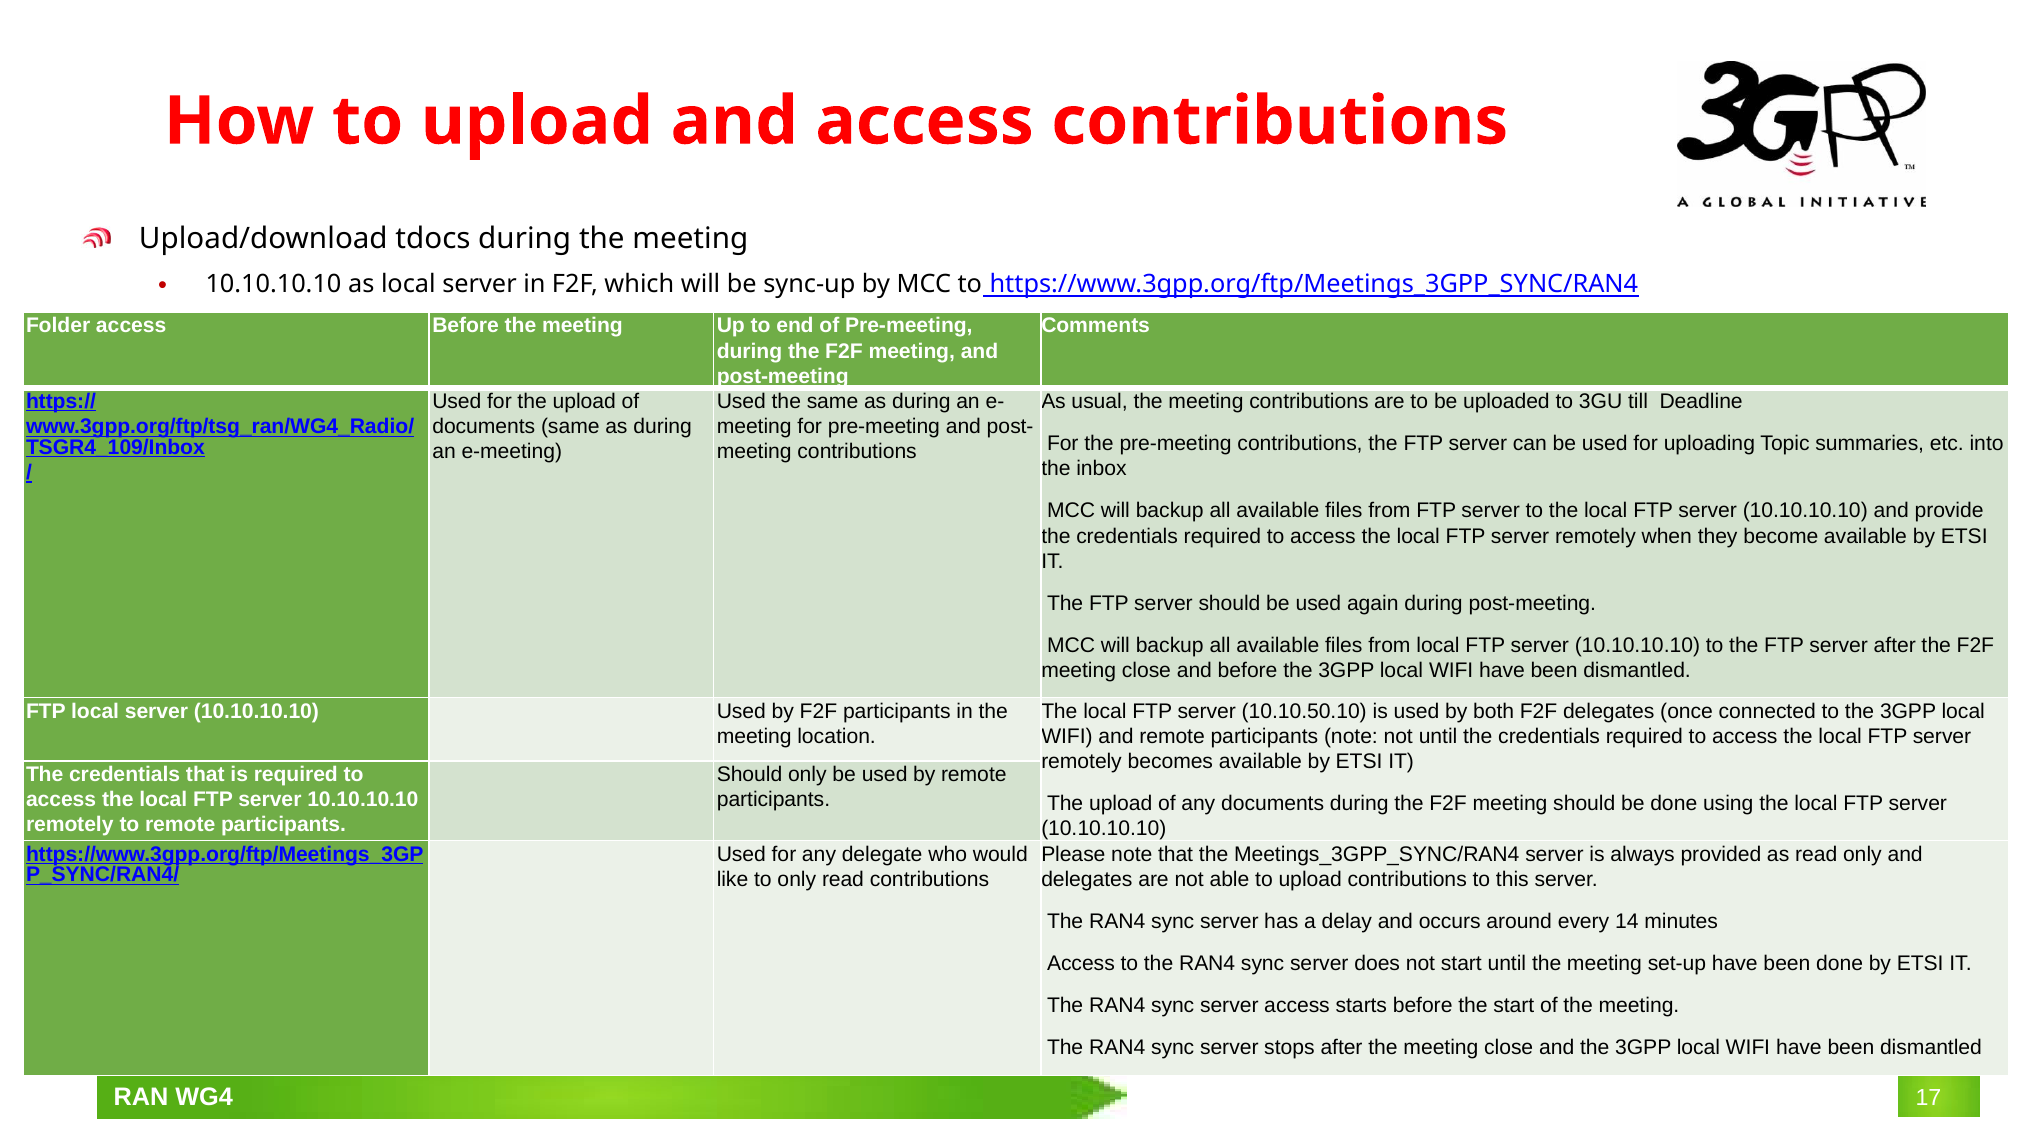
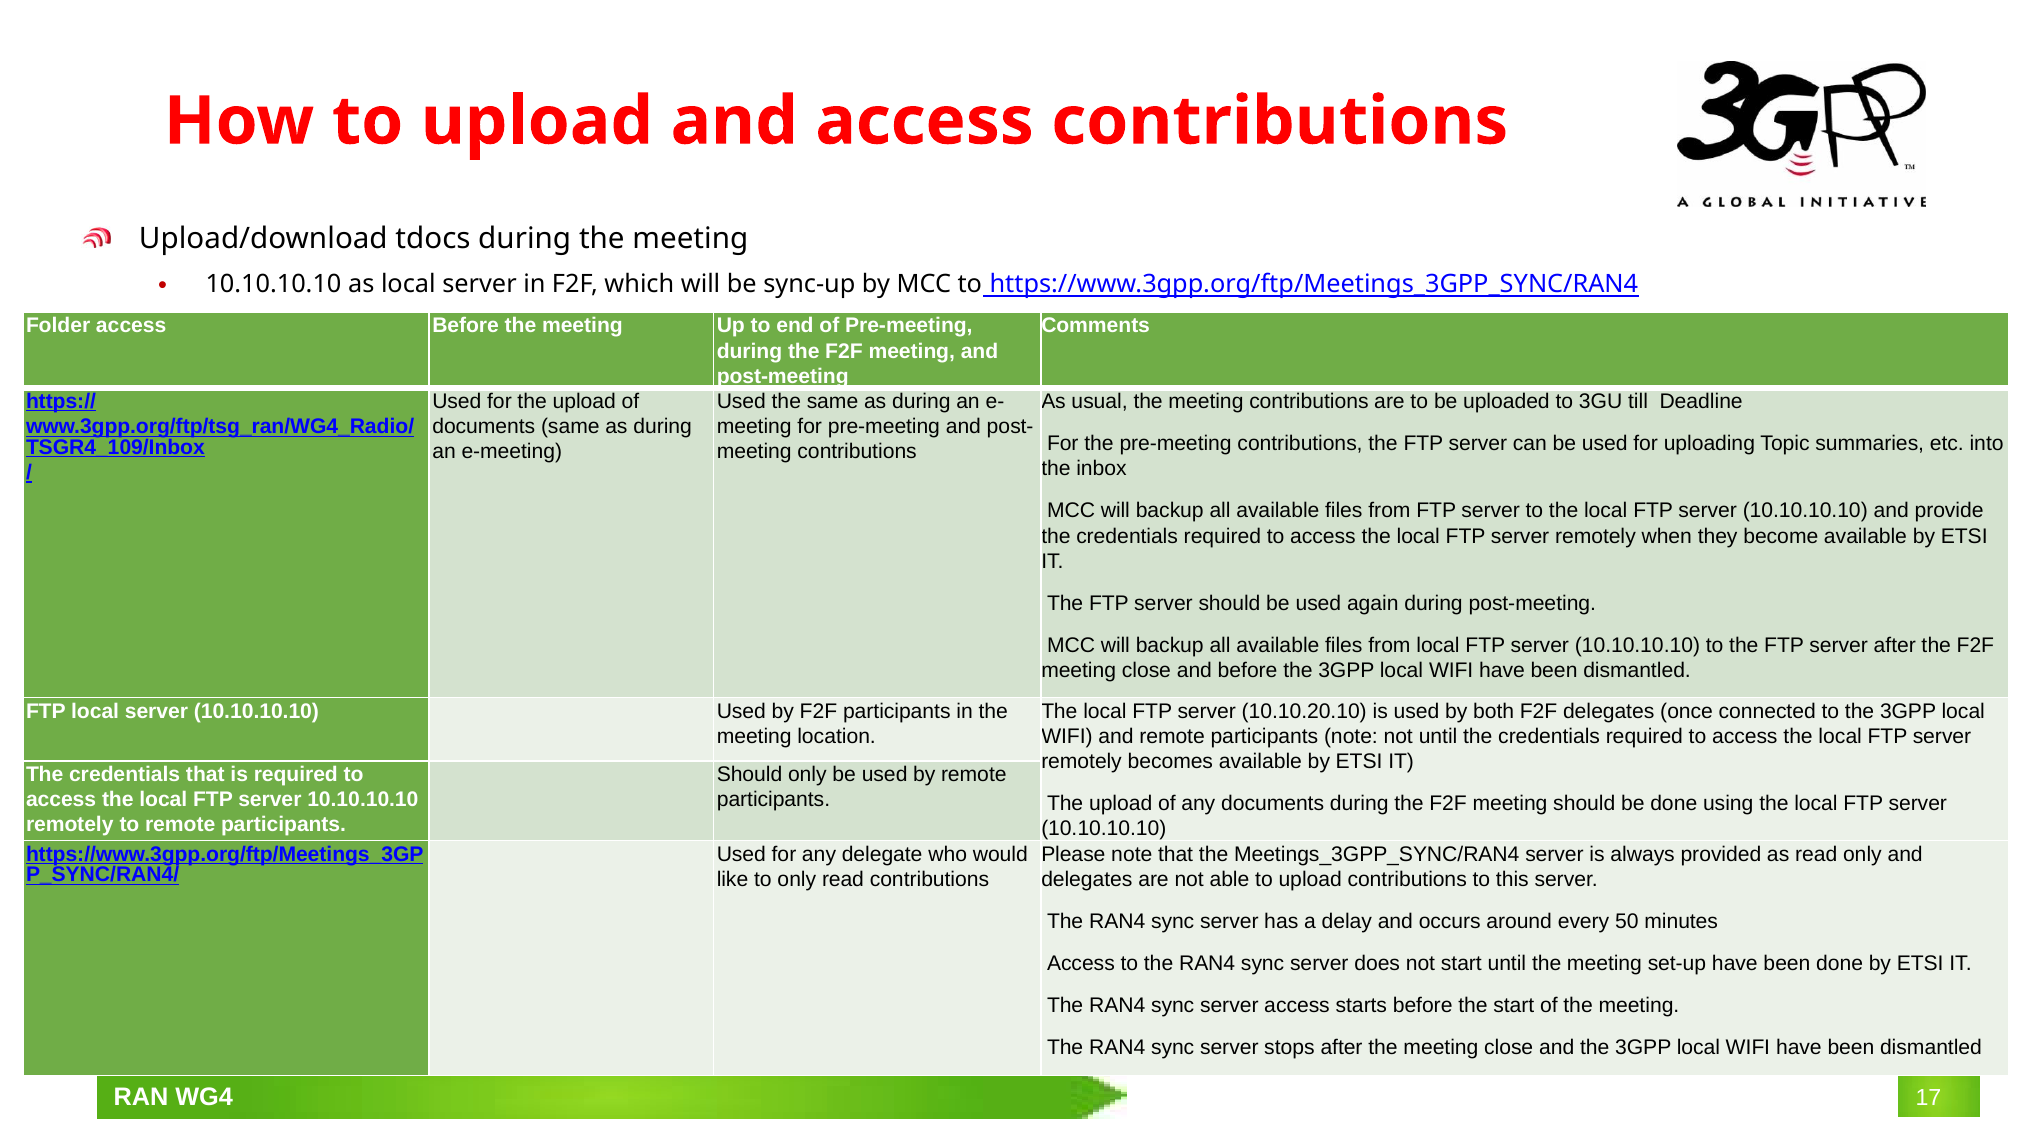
10.10.50.10: 10.10.50.10 -> 10.10.20.10 (1304, 711)
14: 14 -> 50 (1627, 922)
